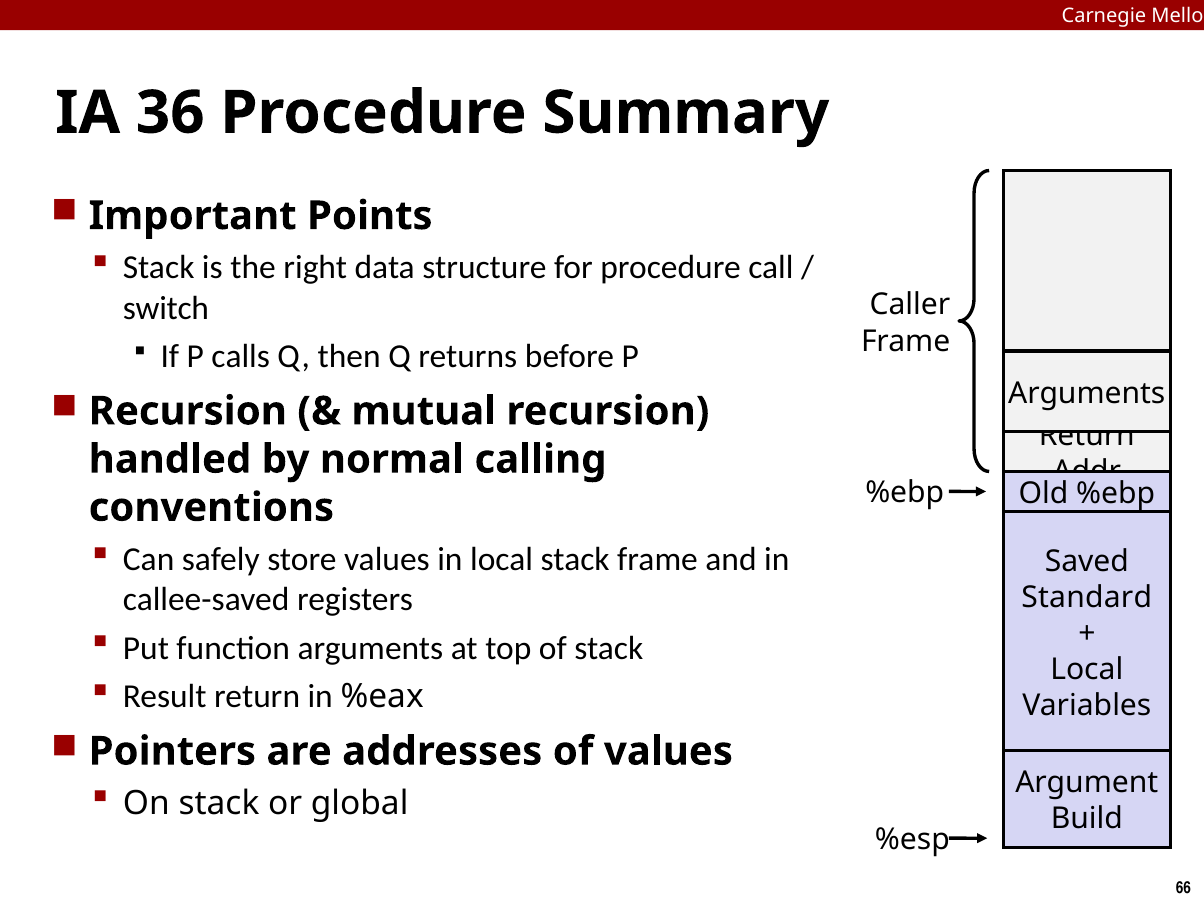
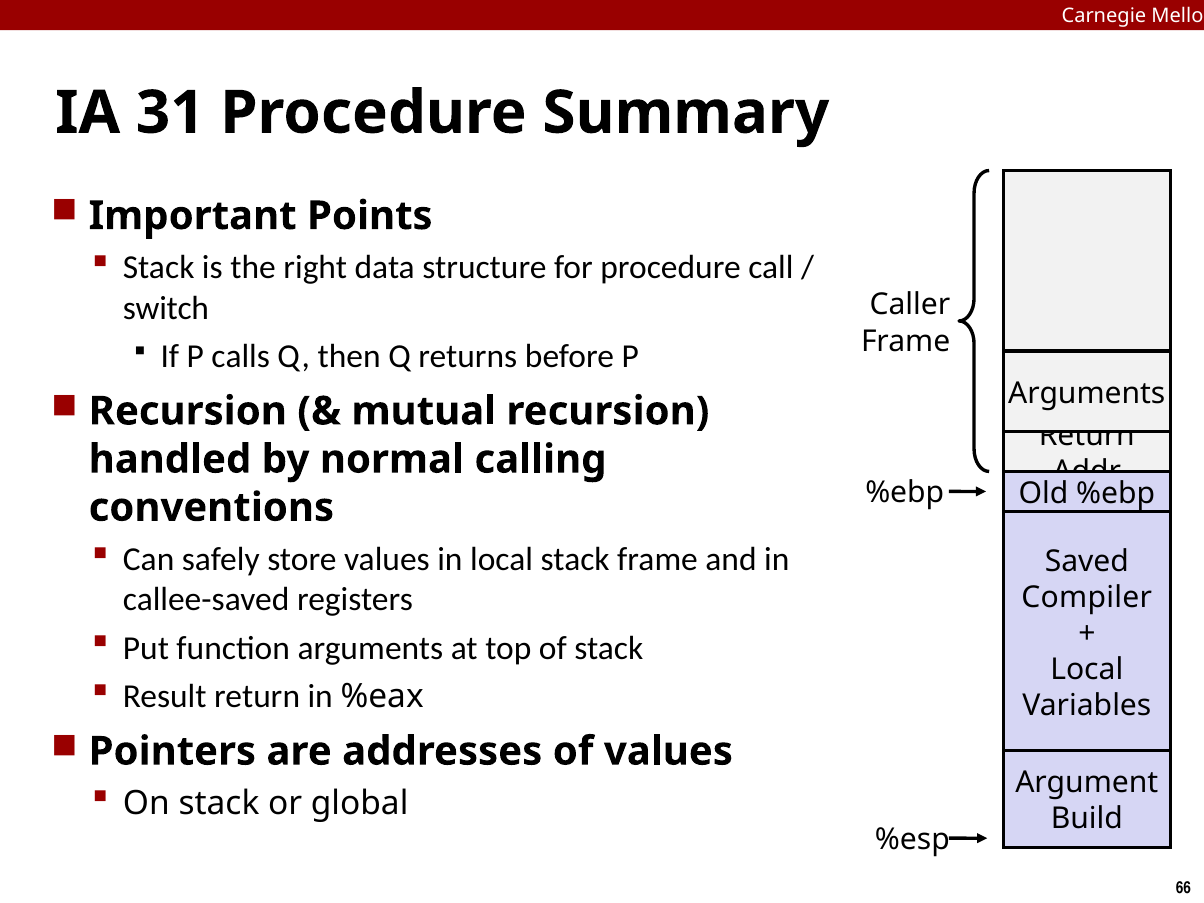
36: 36 -> 31 (170, 113)
Standard: Standard -> Compiler (1087, 597)
